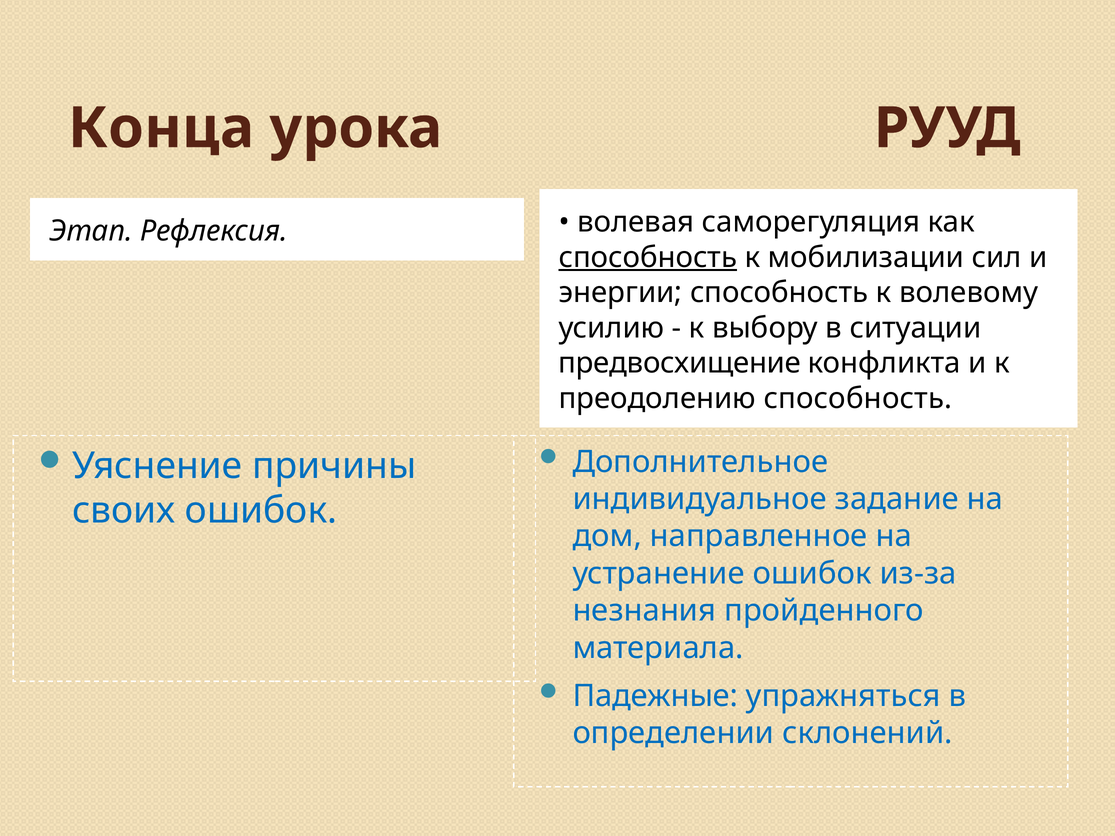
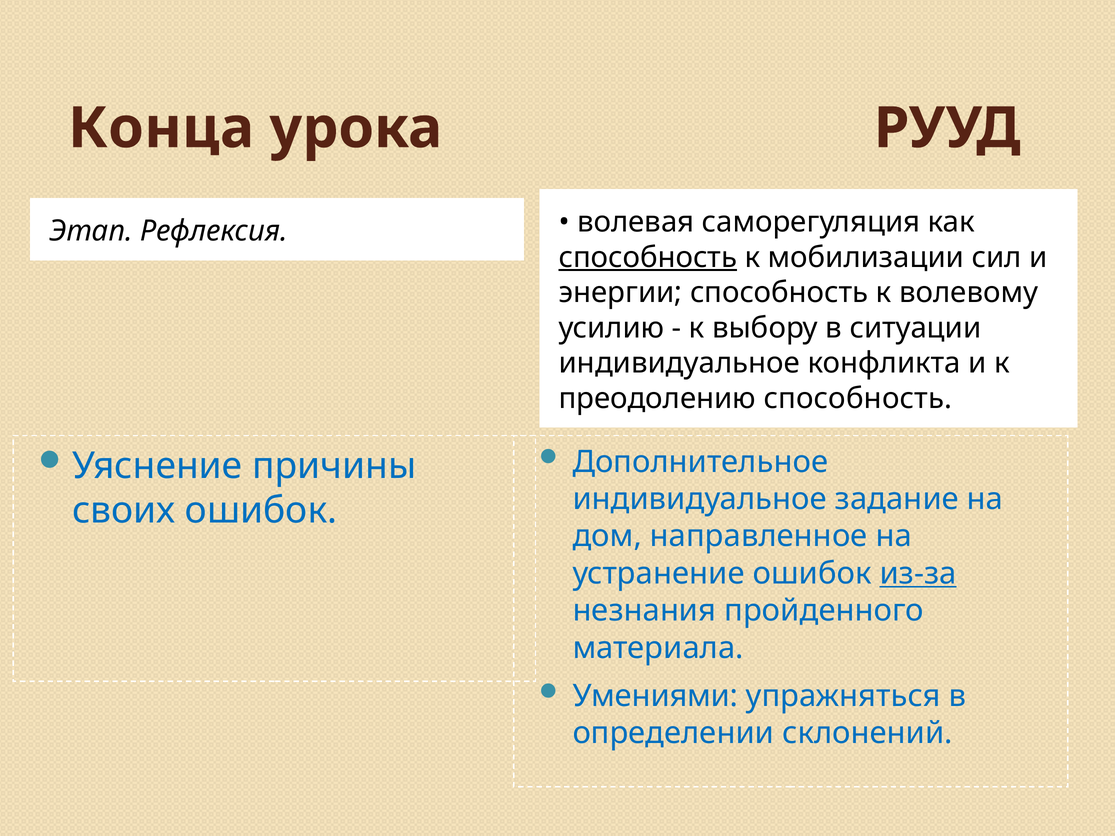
предвосхищение: предвосхищение -> индивидуальное (679, 363)
из-за underline: none -> present (918, 574)
Падежные: Падежные -> Умениями (655, 696)
